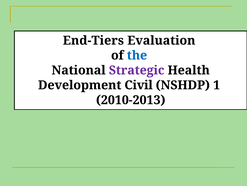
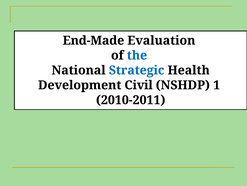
End-Tiers: End-Tiers -> End-Made (93, 40)
Strategic colour: purple -> blue (137, 70)
2010-2013: 2010-2013 -> 2010-2011 (131, 100)
